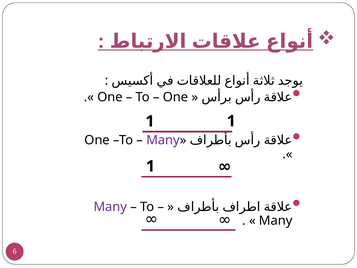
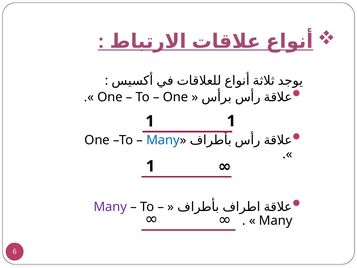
Many colour: purple -> blue (163, 140)
